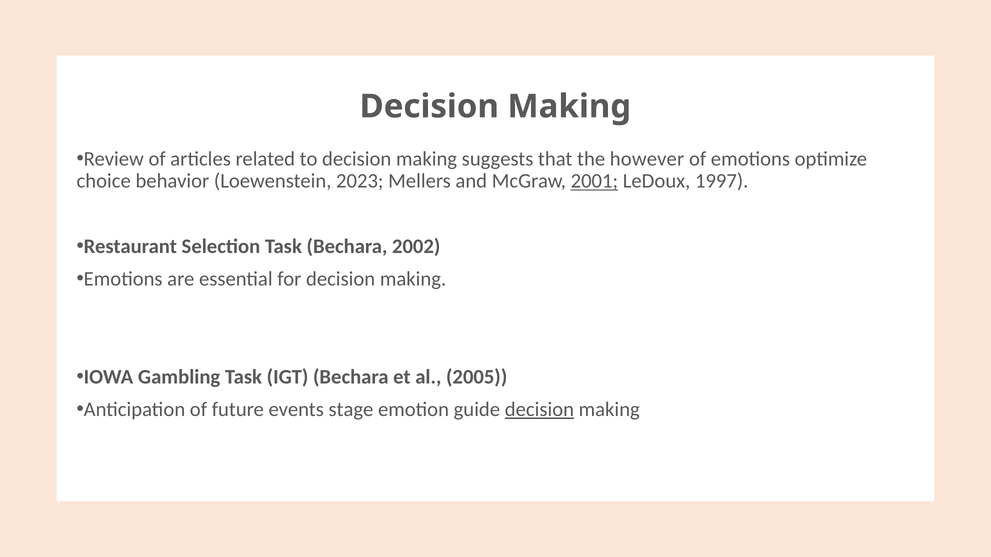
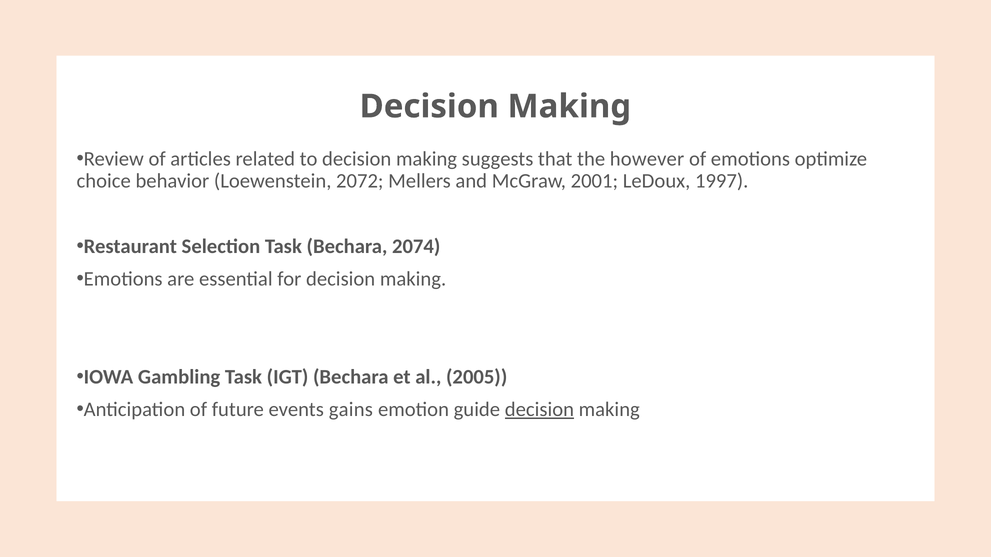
2023: 2023 -> 2072 (360, 181)
2001 underline: present -> none (594, 181)
2002: 2002 -> 2074 (416, 247)
stage: stage -> gains (351, 410)
